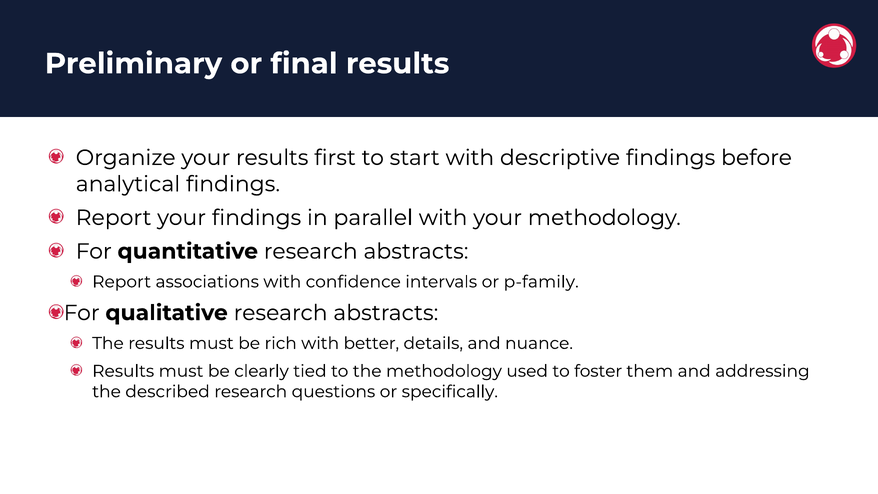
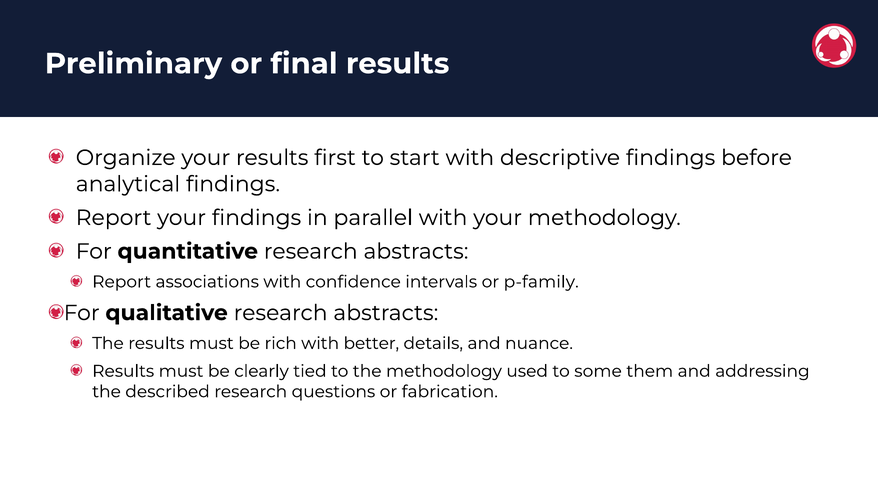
foster: foster -> some (598, 371)
specifically: specifically -> fabrication (450, 392)
